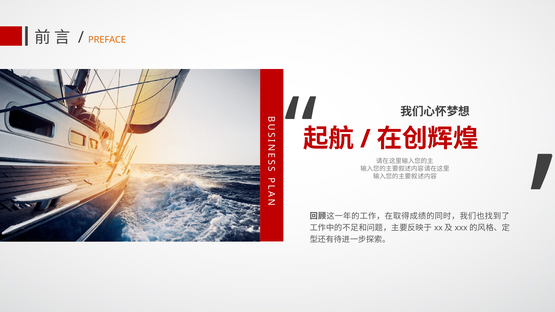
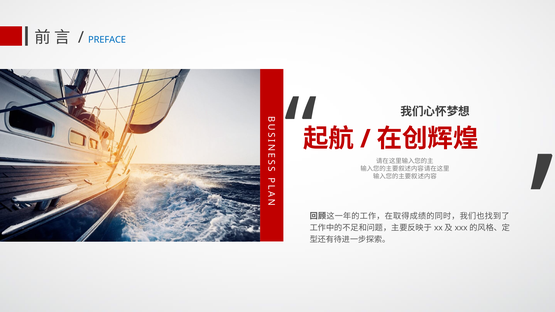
PREFACE colour: orange -> blue (107, 40)
